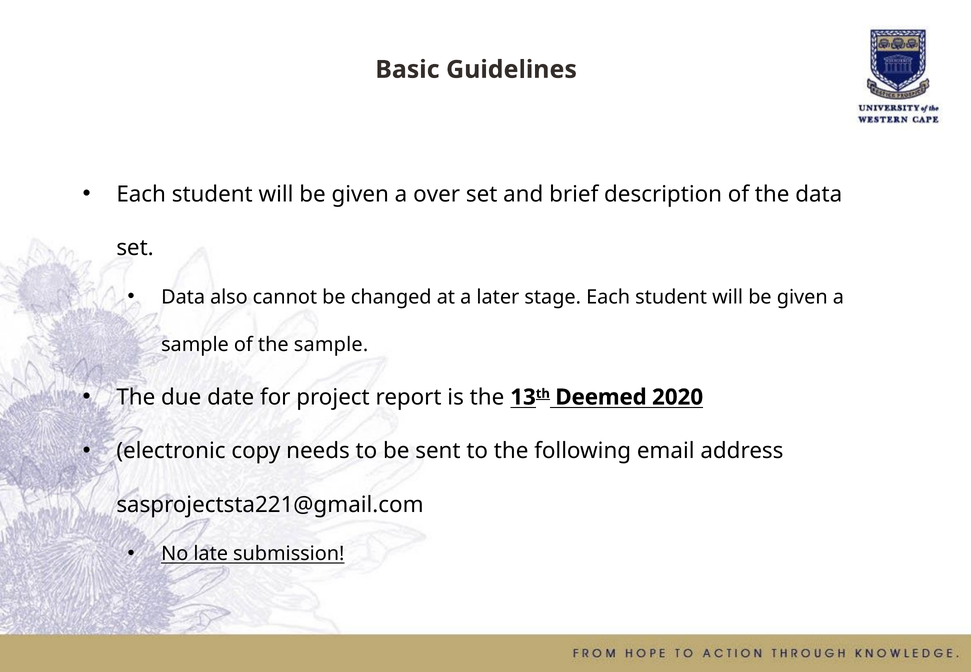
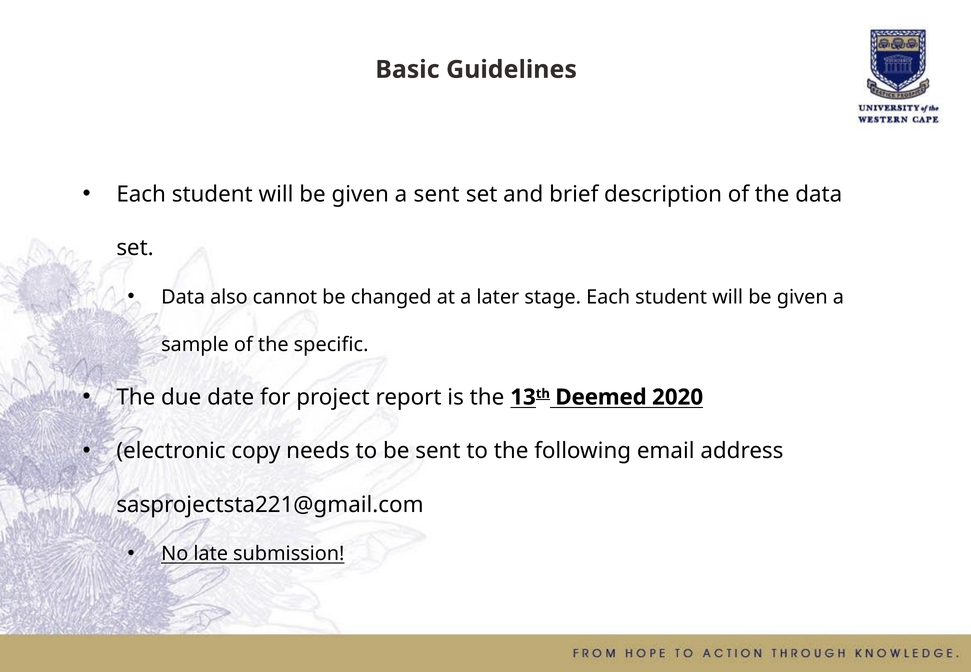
a over: over -> sent (437, 194)
the sample: sample -> specific (331, 345)
